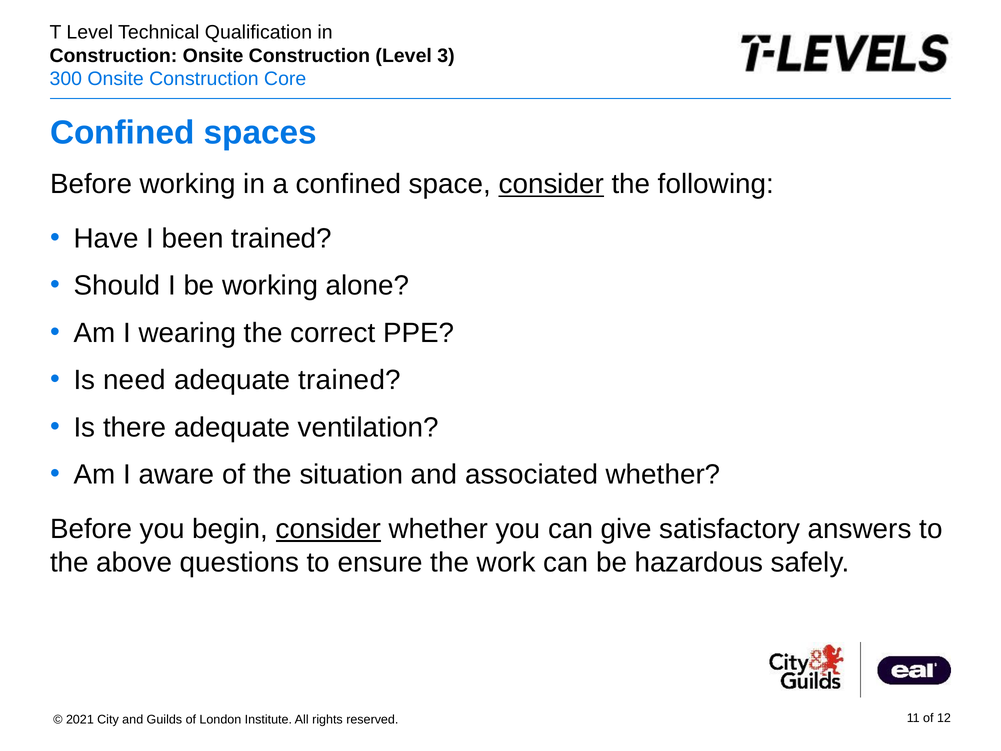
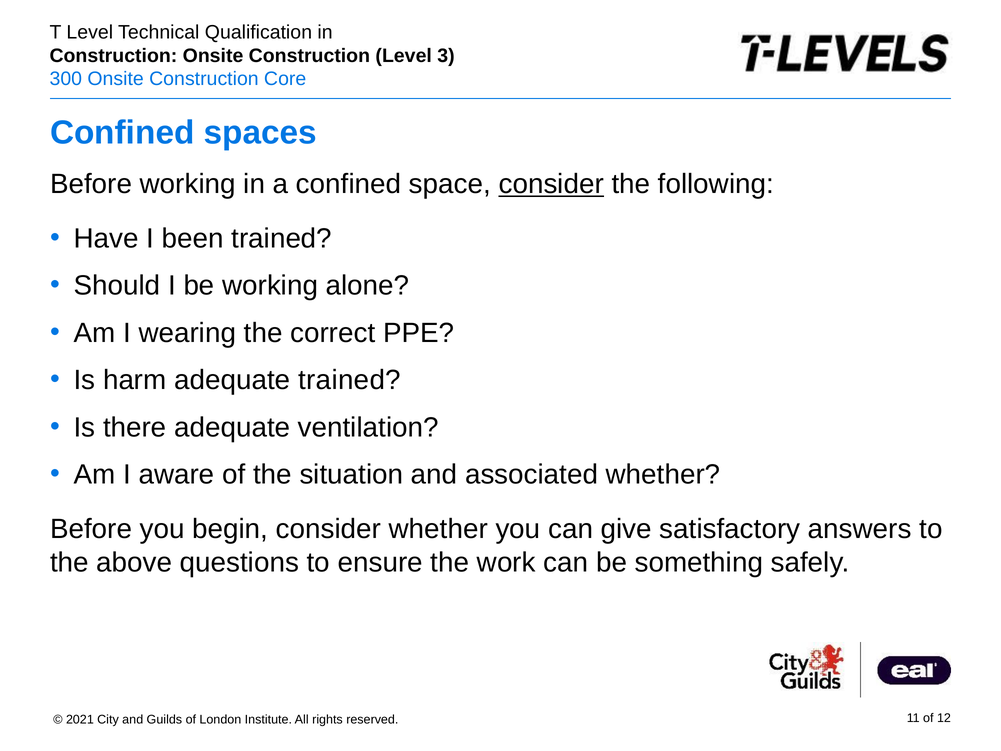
need: need -> harm (135, 380)
consider underline: present -> none (328, 529)
hazardous: hazardous -> something (699, 562)
